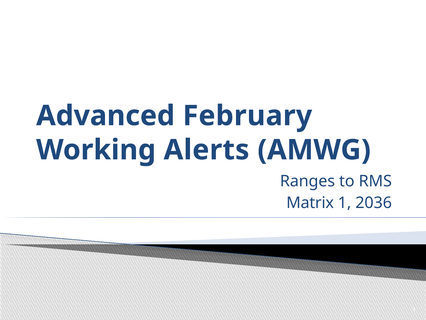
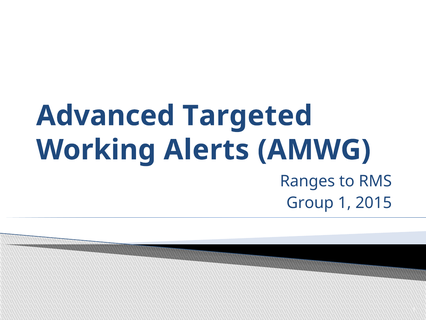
February: February -> Targeted (247, 116)
Matrix: Matrix -> Group (310, 203)
2036: 2036 -> 2015 (374, 203)
